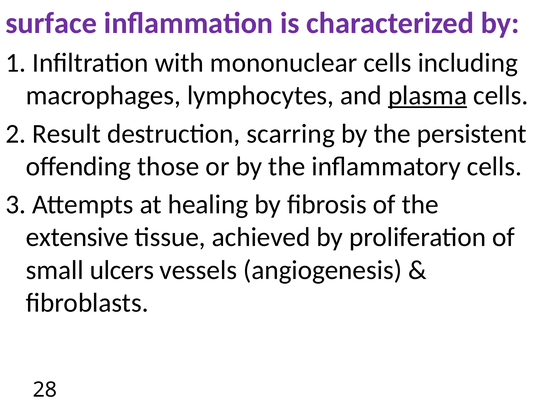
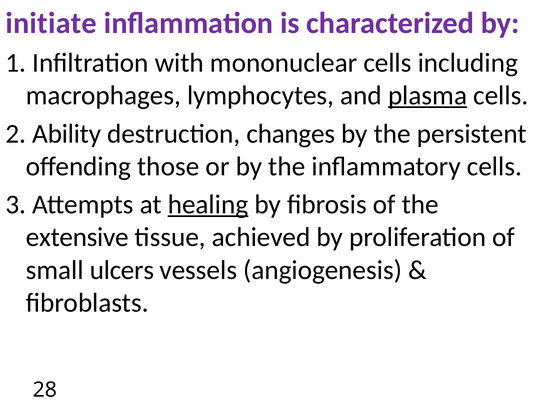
surface: surface -> initiate (51, 23)
Result: Result -> Ability (67, 134)
scarring: scarring -> changes (291, 134)
healing underline: none -> present (208, 204)
